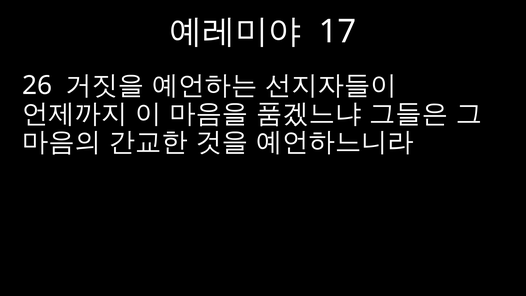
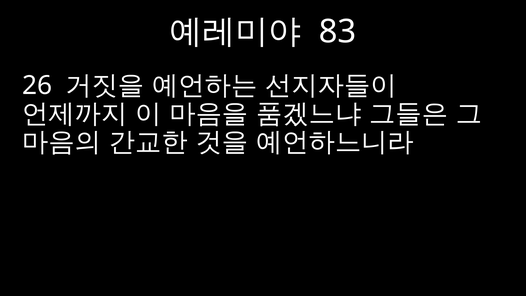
17: 17 -> 83 (338, 32)
